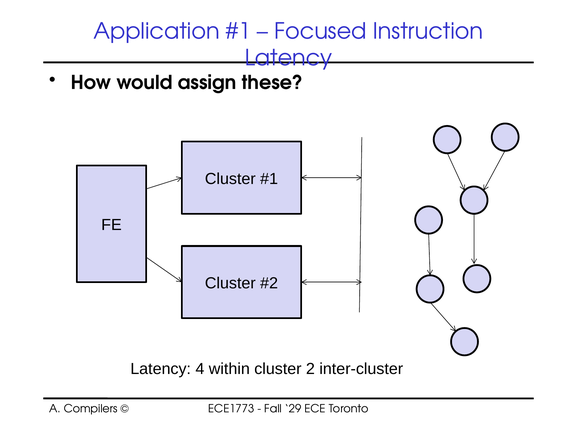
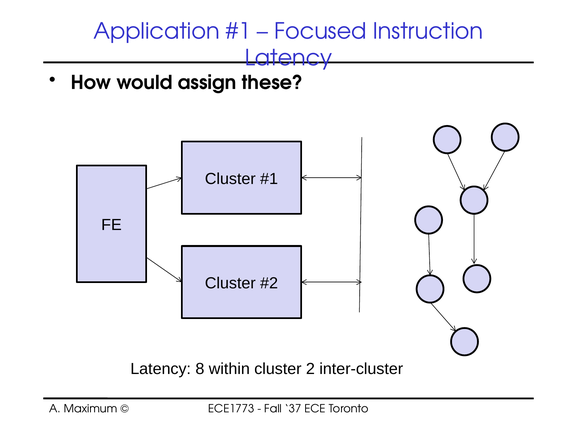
4: 4 -> 8 (200, 370)
Compilers: Compilers -> Maximum (91, 409)
29: 29 -> 37 (293, 409)
